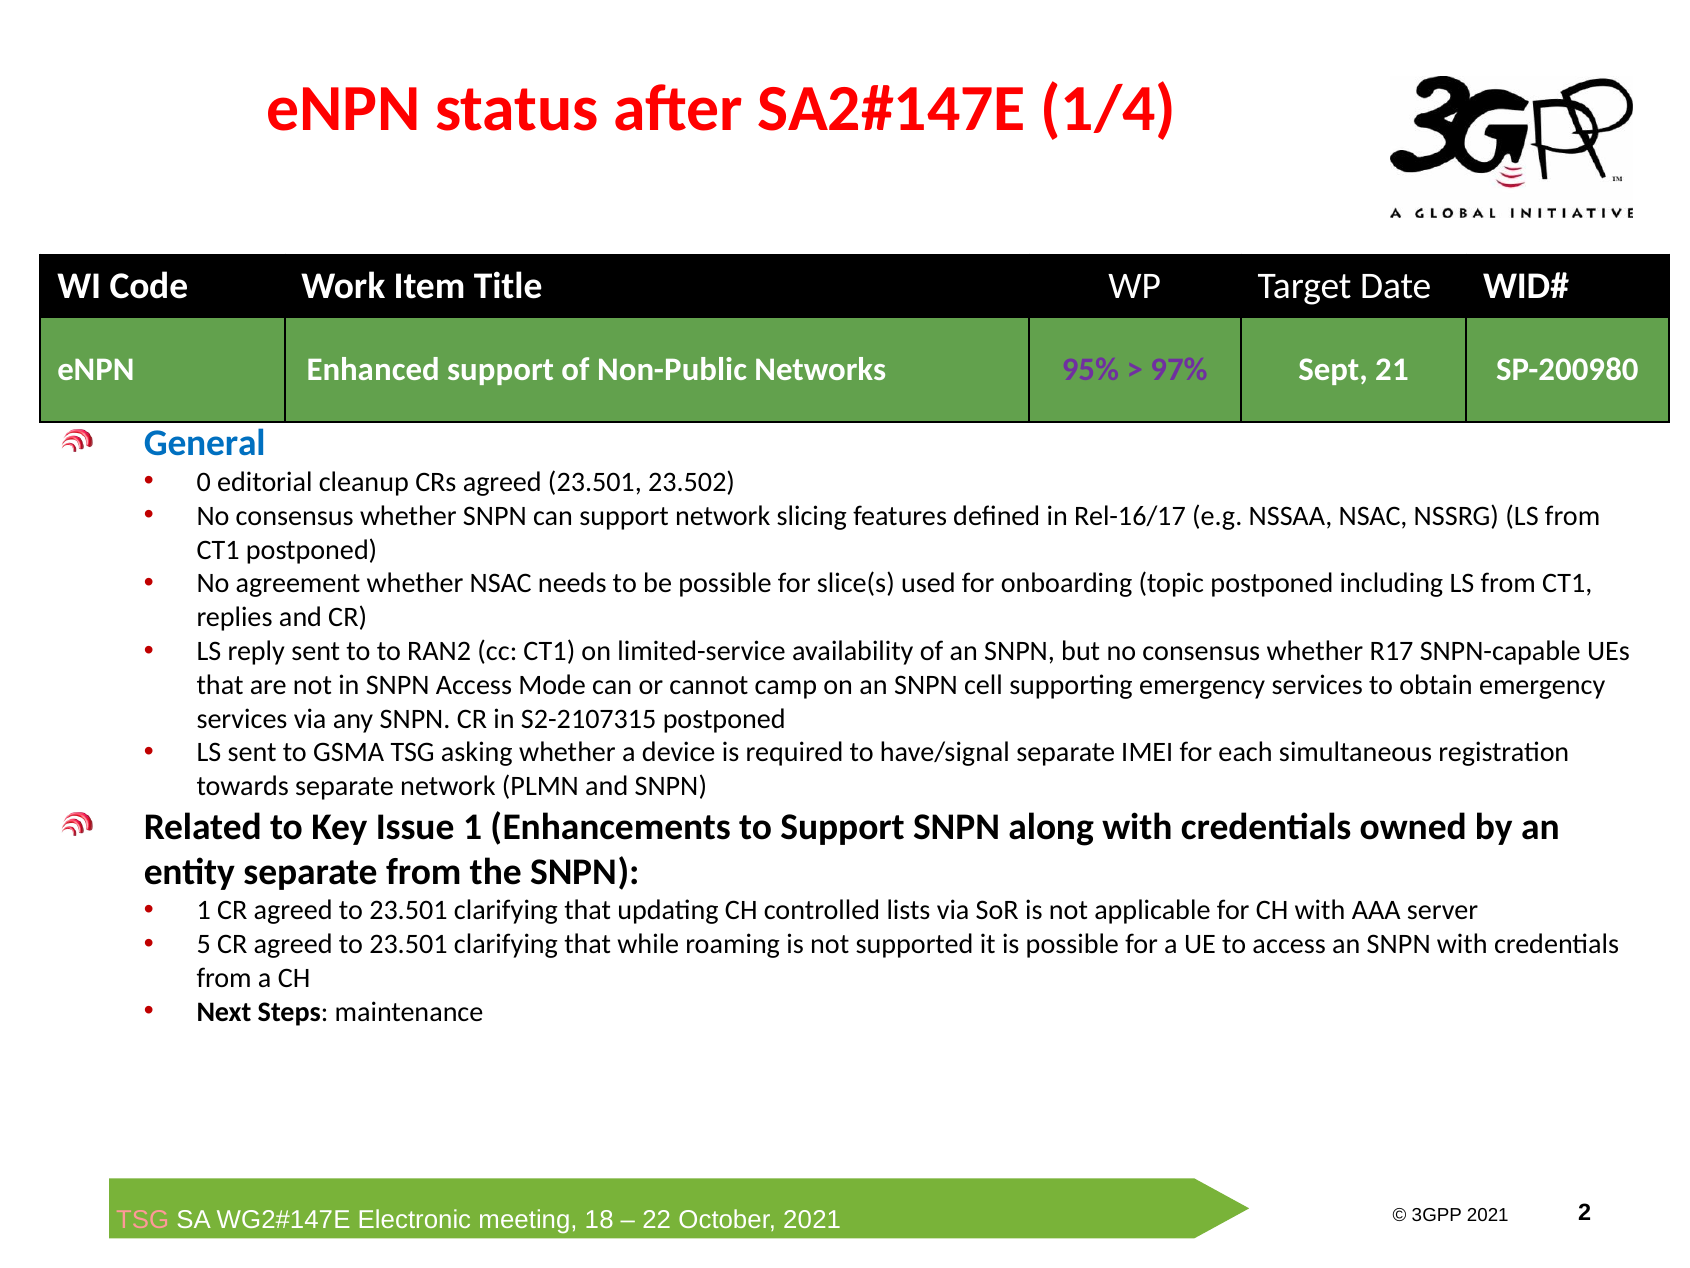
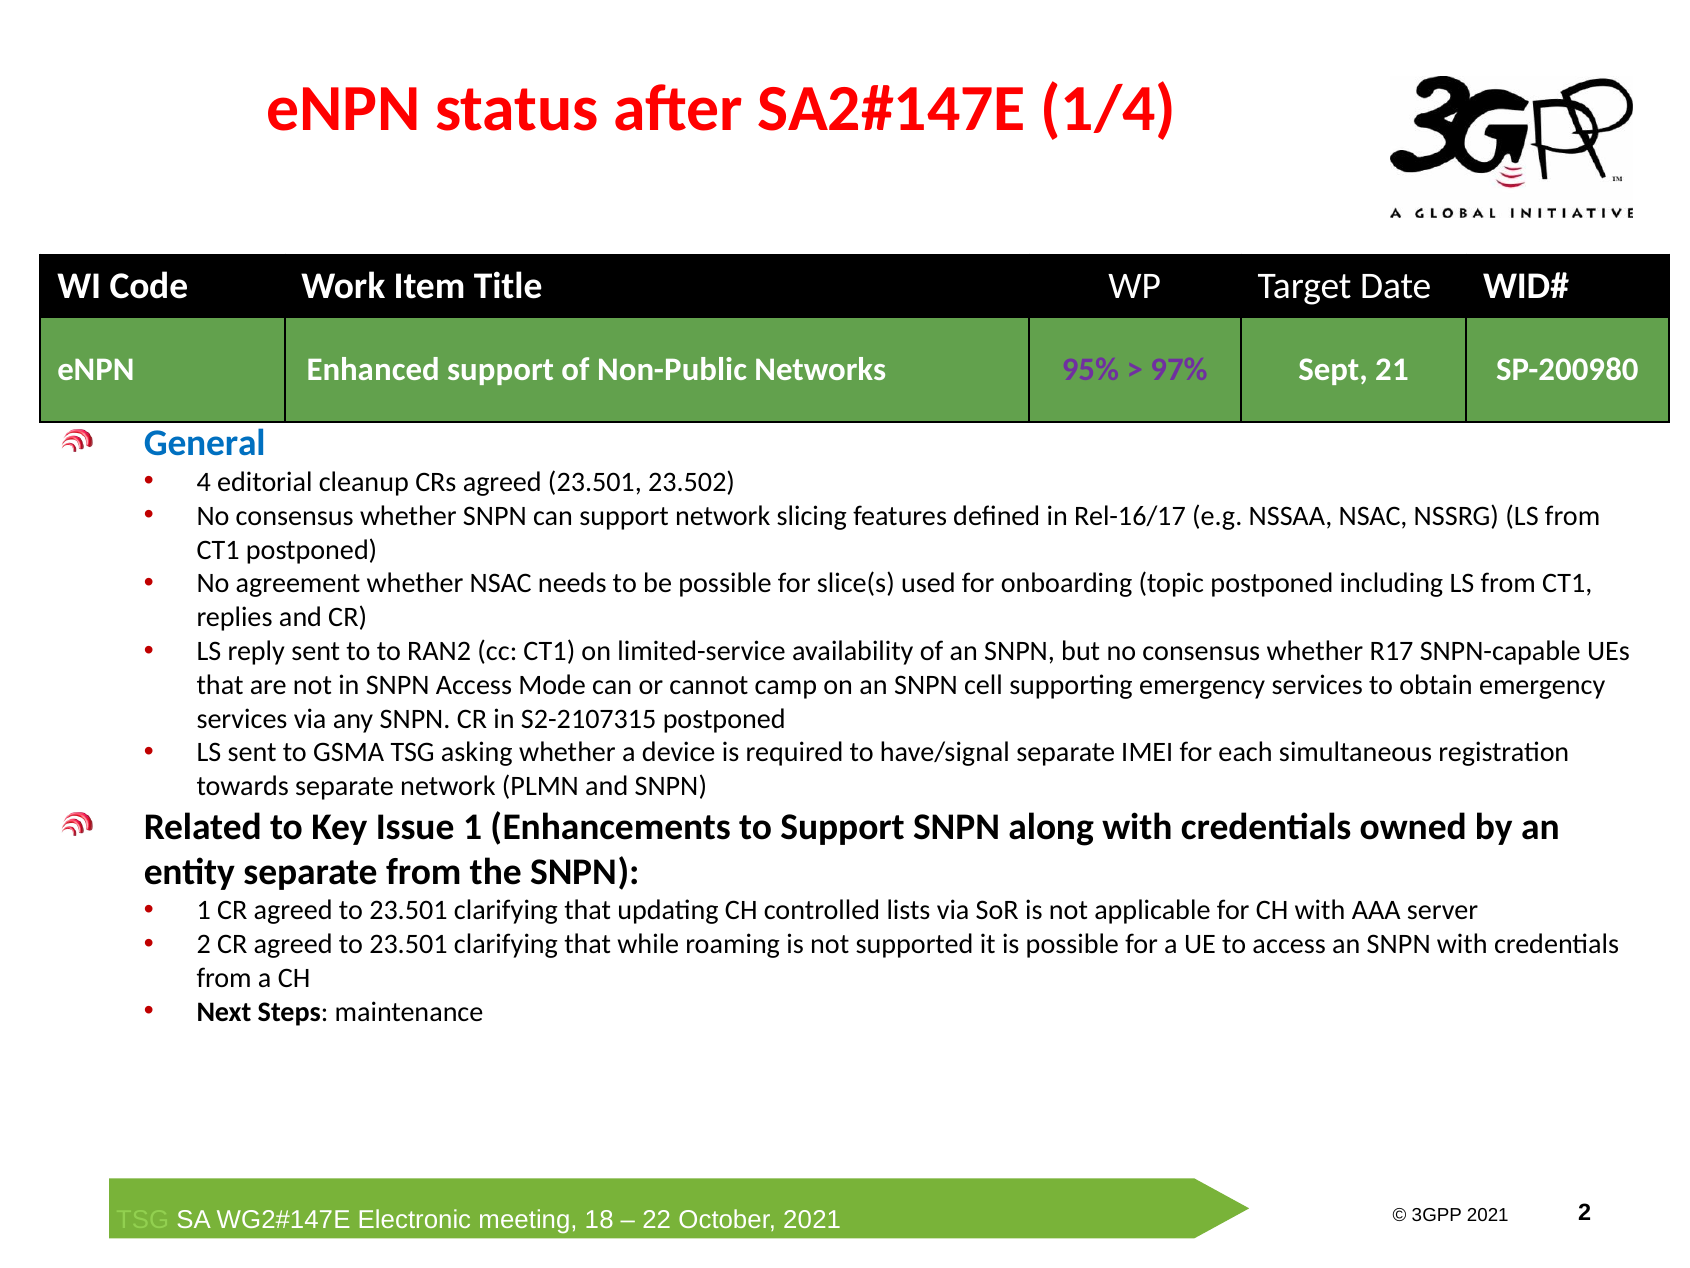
0: 0 -> 4 (204, 482)
5: 5 -> 2 (204, 944)
TSG colour: pink -> light green (143, 1220)
